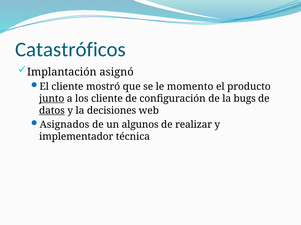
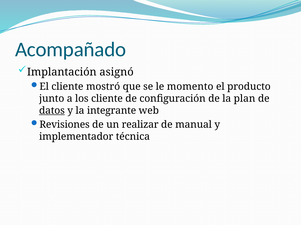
Catastróficos: Catastróficos -> Acompañado (71, 50)
junto underline: present -> none (52, 99)
bugs: bugs -> plan (245, 99)
decisiones: decisiones -> integrante (112, 111)
Asignados: Asignados -> Revisiones (65, 125)
algunos: algunos -> realizar (140, 125)
realizar: realizar -> manual (194, 125)
